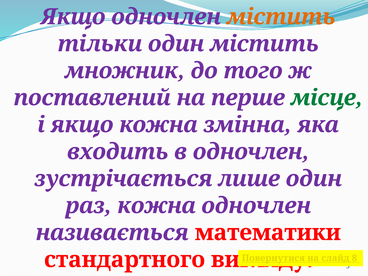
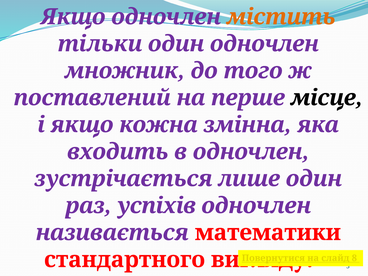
один містить: містить -> одночлен (264, 44)
місце colour: green -> black (327, 98)
раз кожна: кожна -> успіхів (157, 206)
